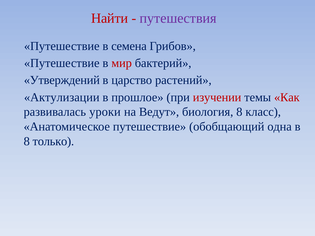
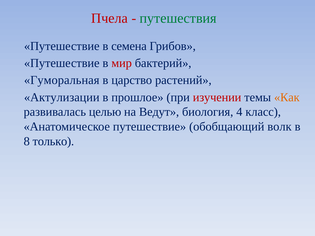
Найти: Найти -> Пчела (110, 18)
путешествия colour: purple -> green (178, 18)
Утверждений: Утверждений -> Гуморальная (62, 80)
Как colour: red -> orange (287, 97)
уроки: уроки -> целью (105, 112)
биология 8: 8 -> 4 (239, 112)
одна: одна -> волк (279, 127)
